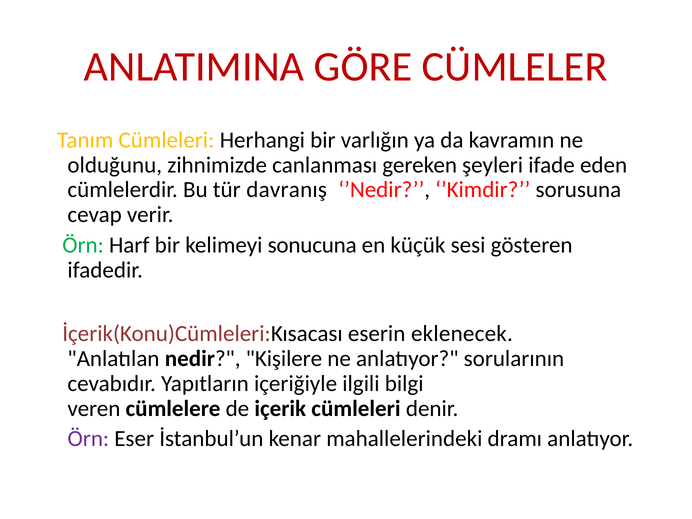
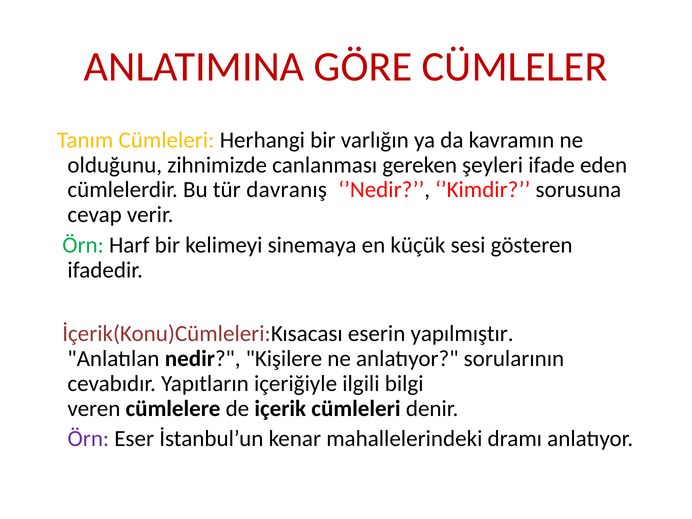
sonucuna: sonucuna -> sinemaya (312, 245)
eklenecek: eklenecek -> yapılmıştır (462, 334)
